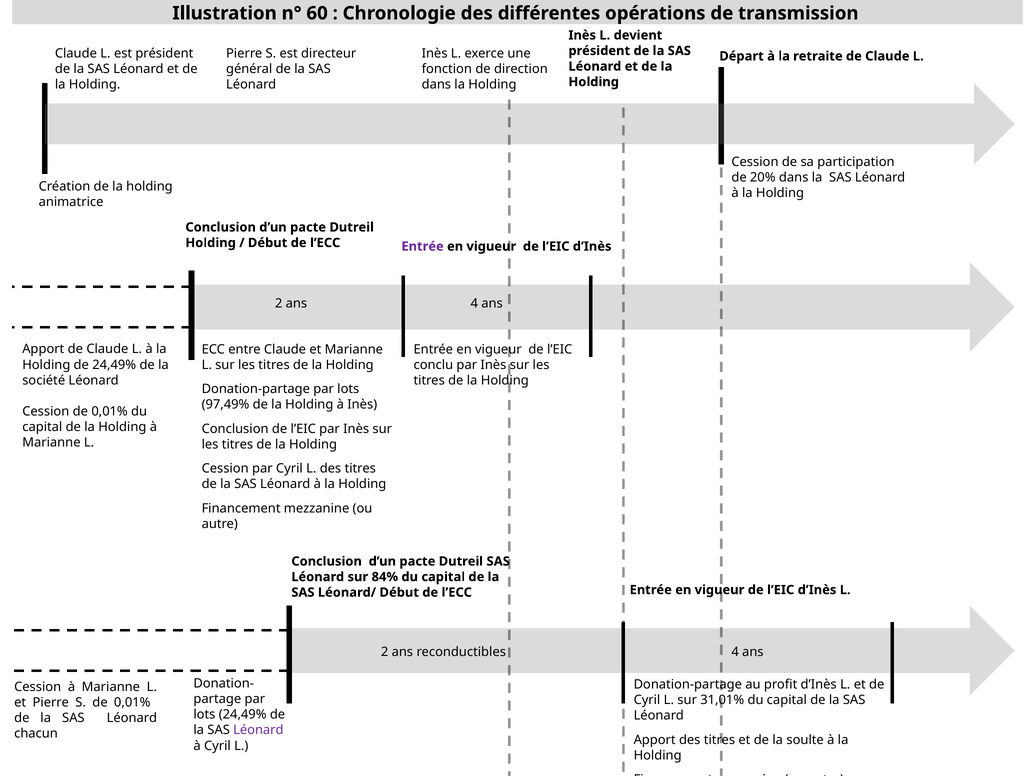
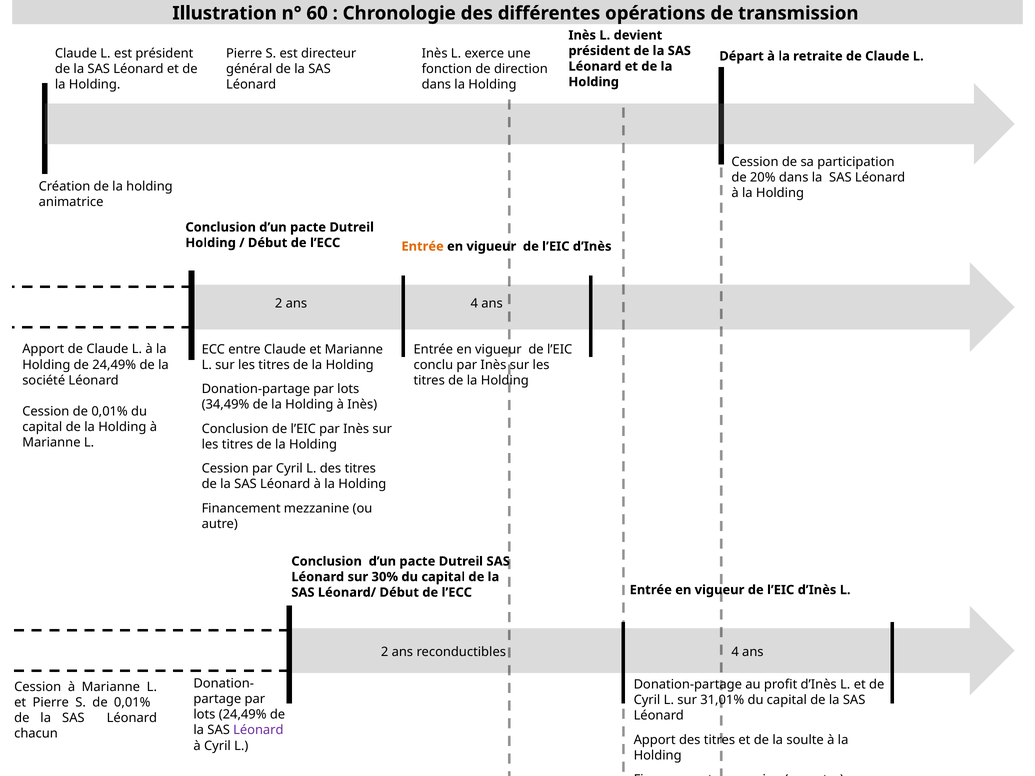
Entrée colour: purple -> orange (423, 246)
97,49%: 97,49% -> 34,49% (226, 405)
84%: 84% -> 30% (385, 577)
